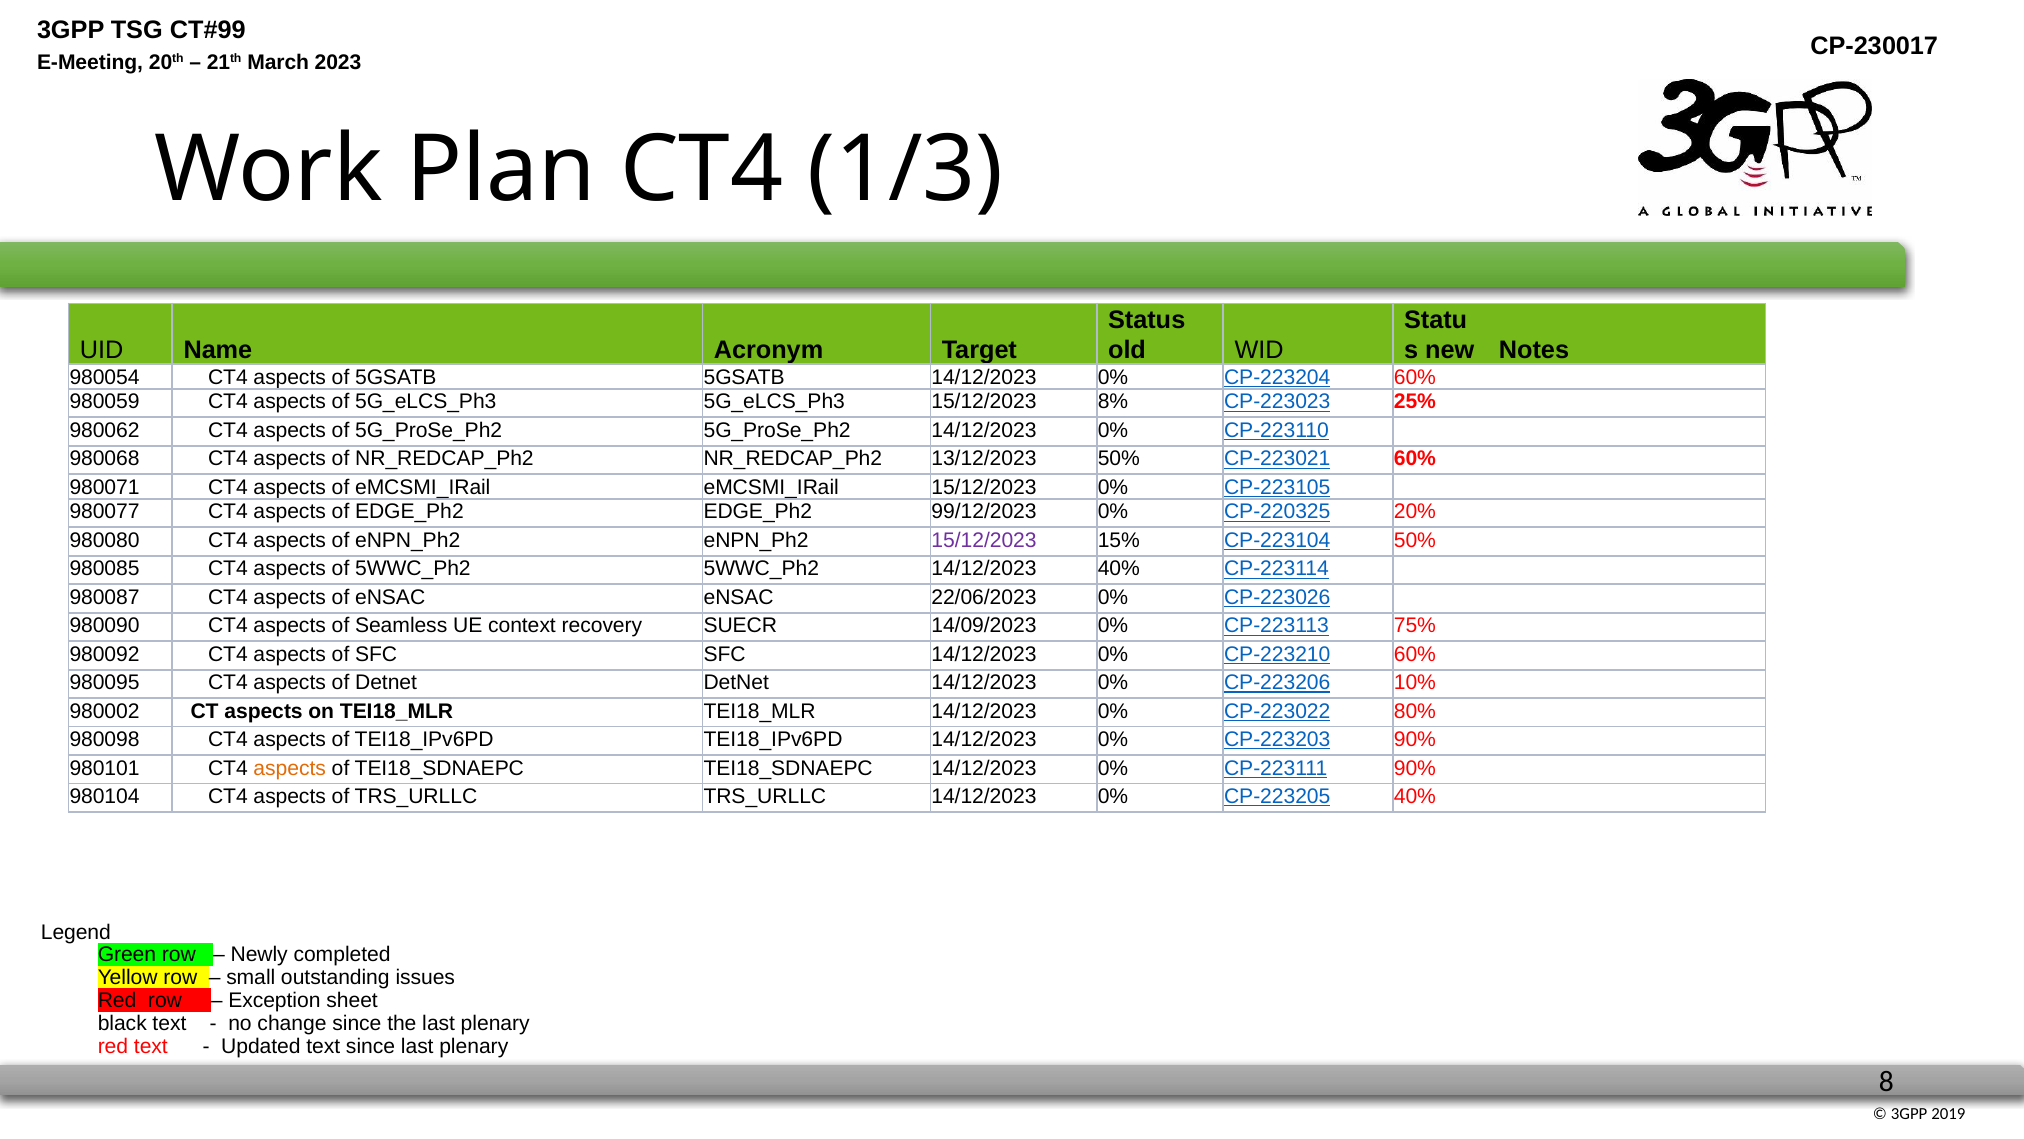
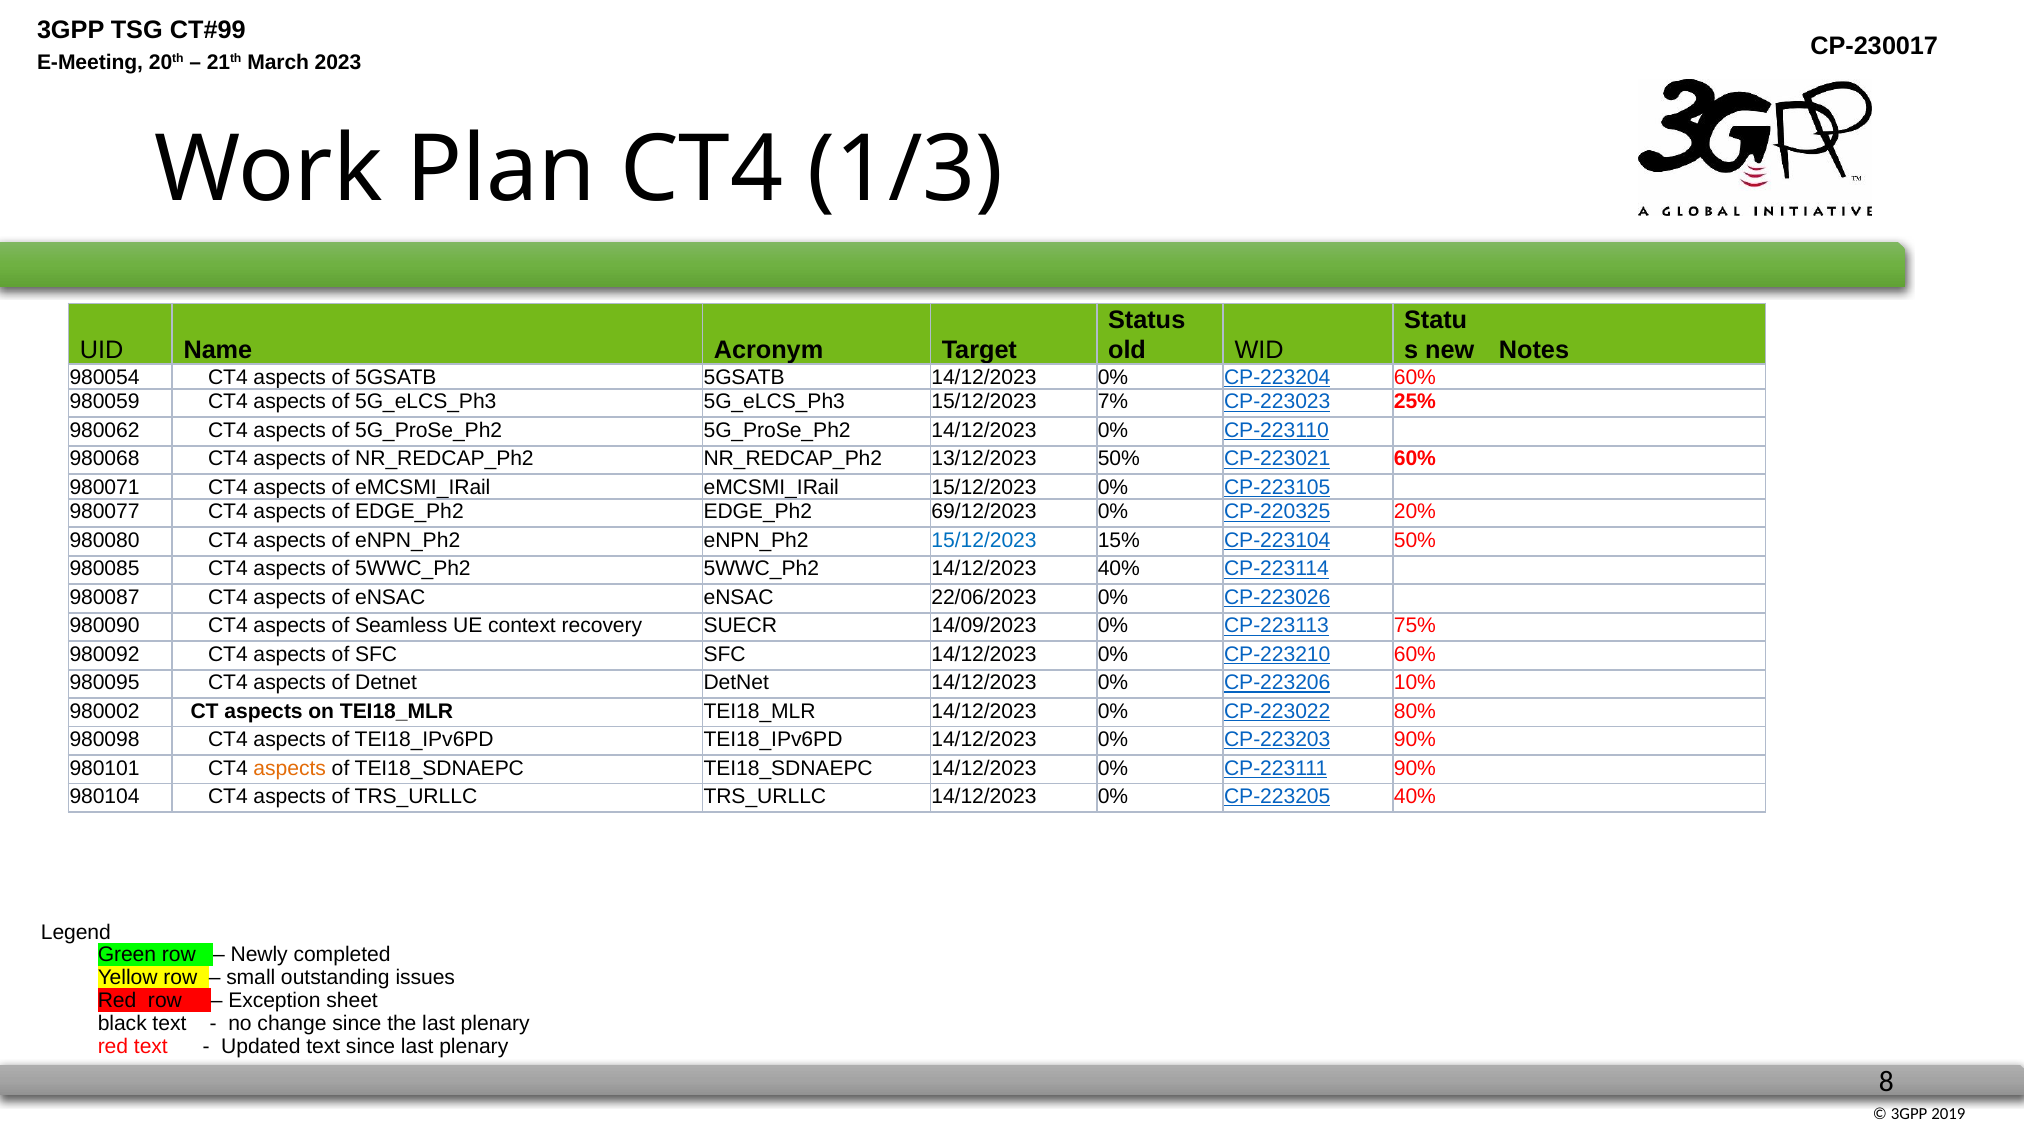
8%: 8% -> 7% (1113, 402)
99/12/2023: 99/12/2023 -> 69/12/2023 (984, 512)
15/12/2023 colour: purple -> blue (984, 540)
